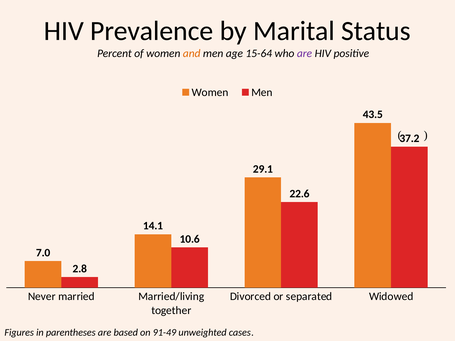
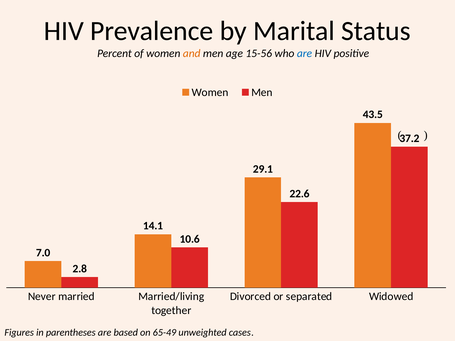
15-64: 15-64 -> 15-56 (259, 53)
are colour: purple -> blue (305, 53)
91-49: 91-49 -> 65-49 (164, 333)
